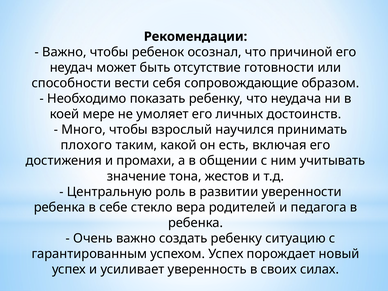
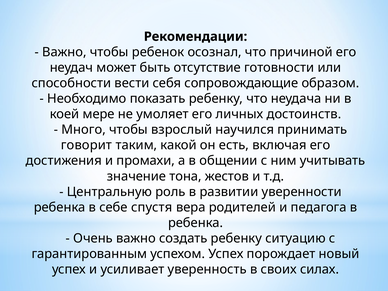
плохого: плохого -> говорит (86, 145)
стекло: стекло -> спустя (152, 207)
